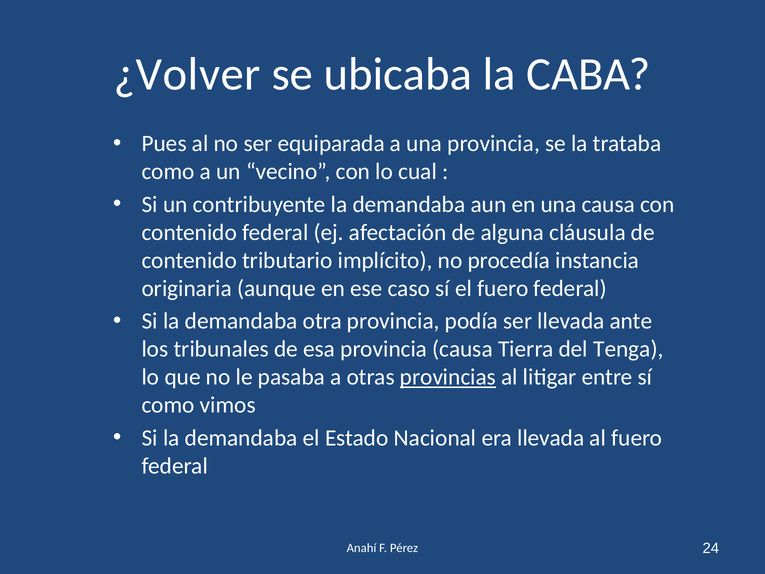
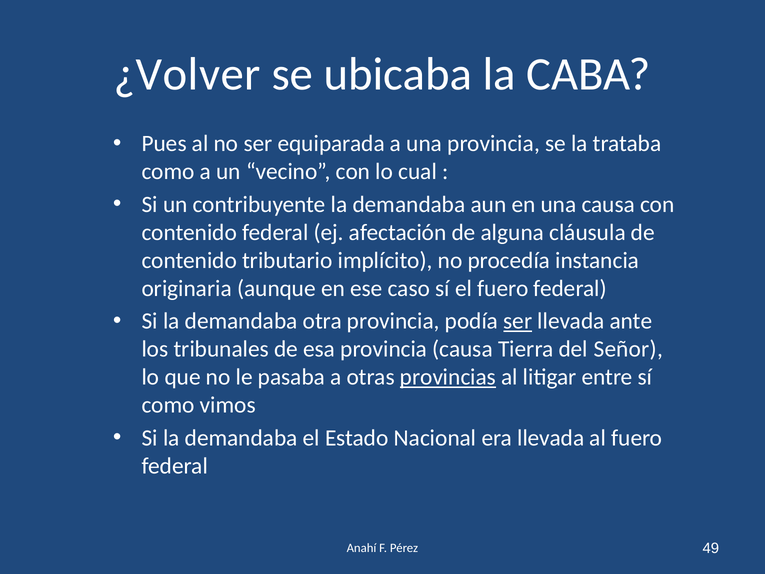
ser underline: none -> present (518, 321)
Tenga: Tenga -> Señor (628, 349)
24: 24 -> 49 (711, 548)
